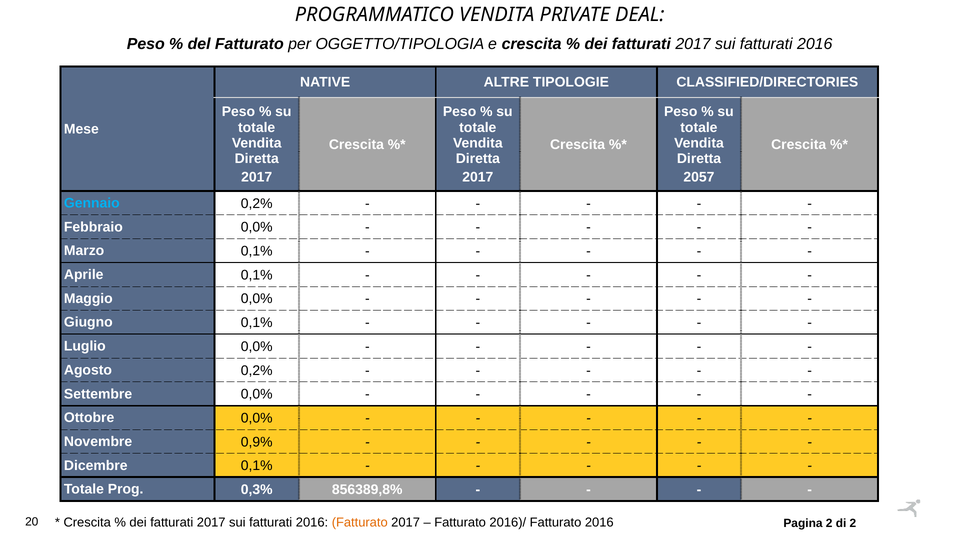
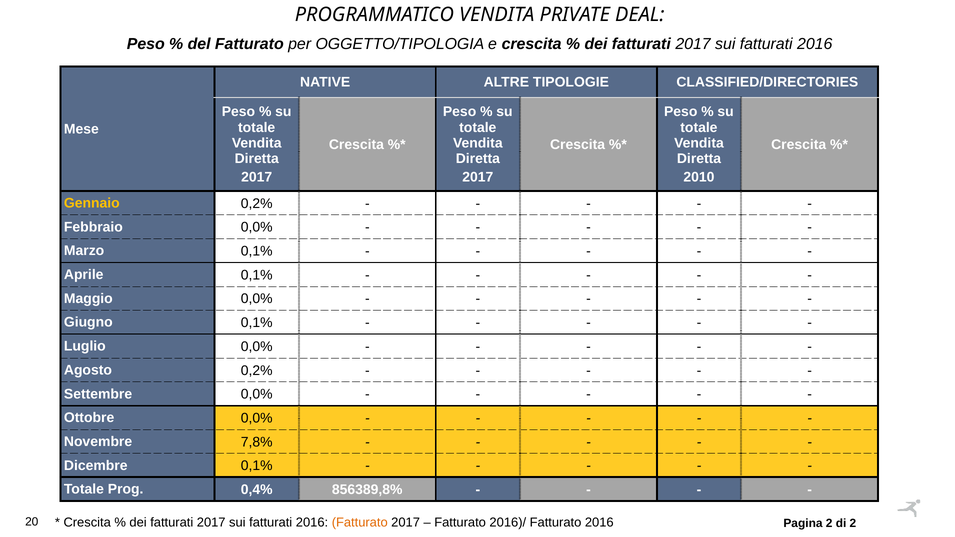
2057: 2057 -> 2010 (699, 177)
Gennaio colour: light blue -> yellow (92, 203)
0,9%: 0,9% -> 7,8% (257, 442)
0,3%: 0,3% -> 0,4% (257, 490)
